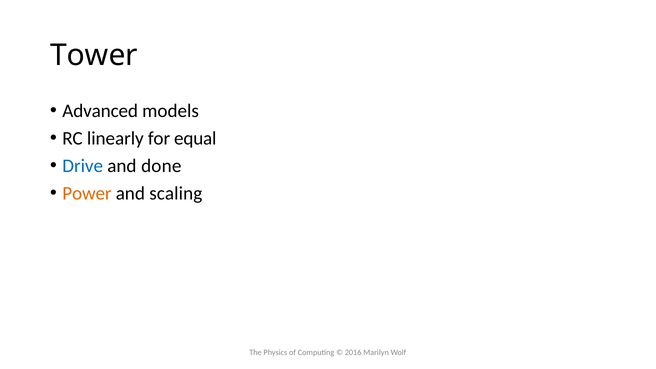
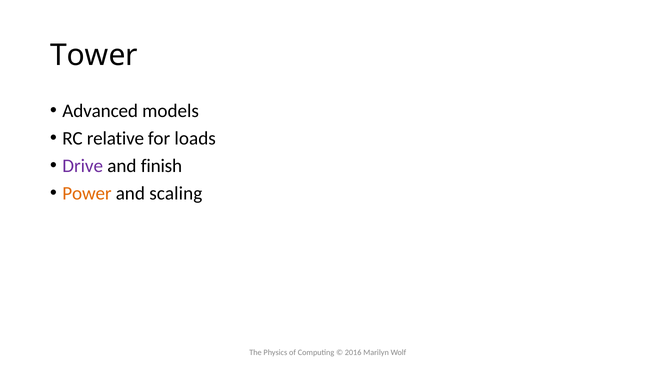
linearly: linearly -> relative (115, 138)
equal: equal -> loads (195, 138)
Drive colour: blue -> purple (83, 166)
done: done -> finish (161, 166)
